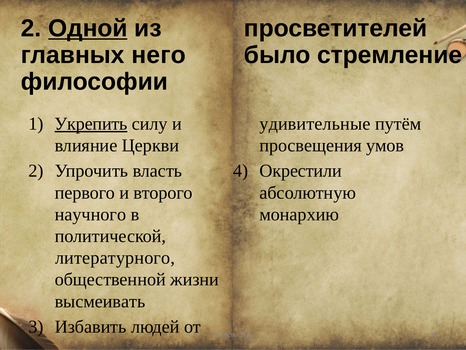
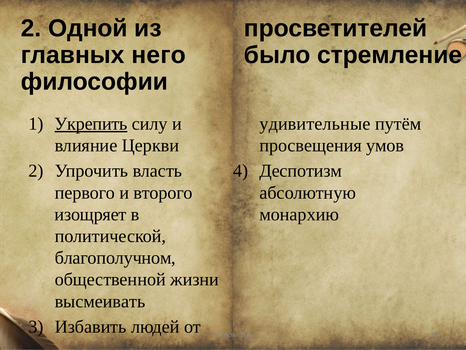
Одной underline: present -> none (88, 28)
Окрестили: Окрестили -> Деспотизм (301, 171)
научного: научного -> изощряет (91, 214)
литературного: литературного -> благополучном (115, 258)
